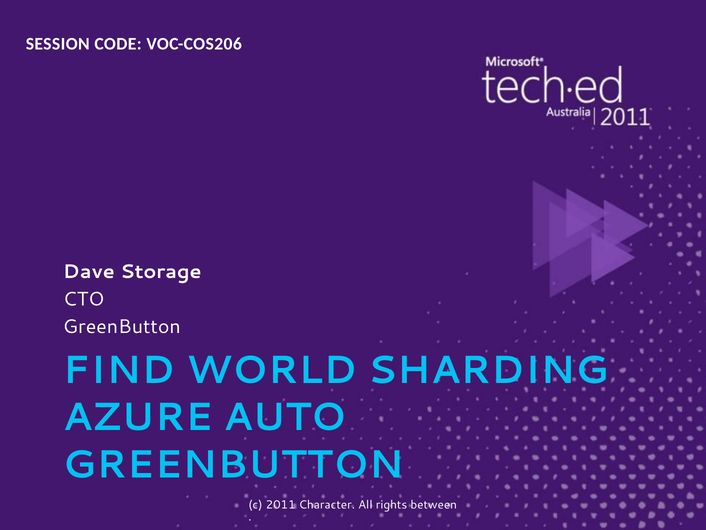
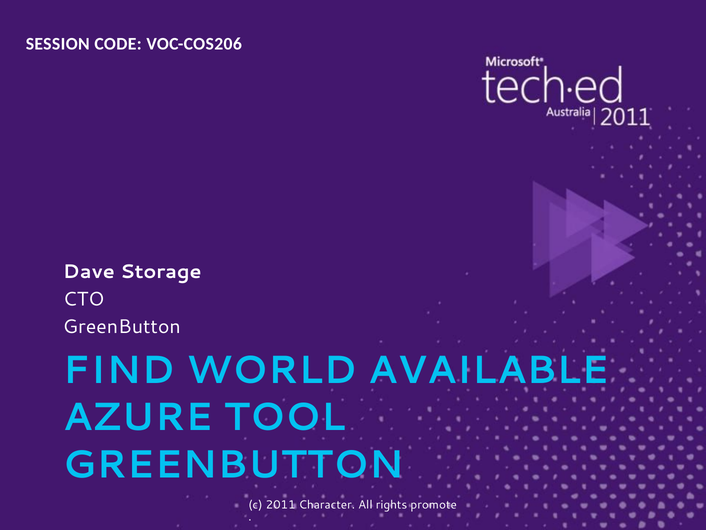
SHARDING: SHARDING -> AVAILABLE (488, 370)
AUTO: AUTO -> TOOL (285, 417)
between: between -> promote (434, 504)
